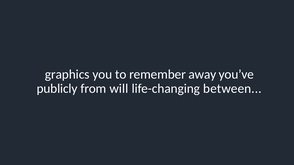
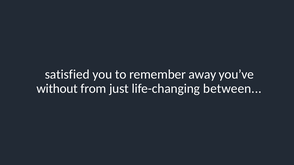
graphics: graphics -> satisfied (67, 75)
publicly: publicly -> without (57, 89)
will: will -> just (119, 89)
